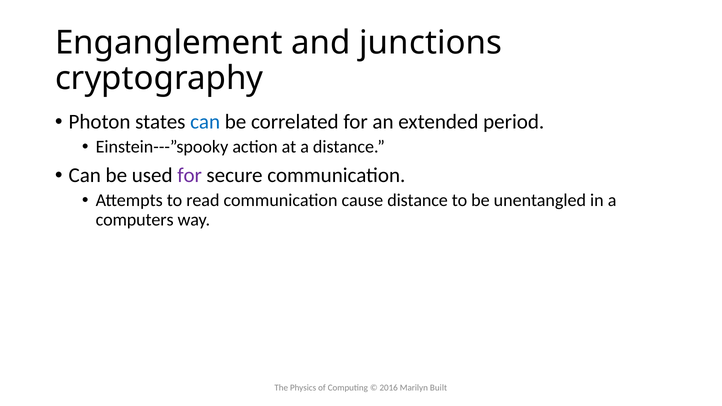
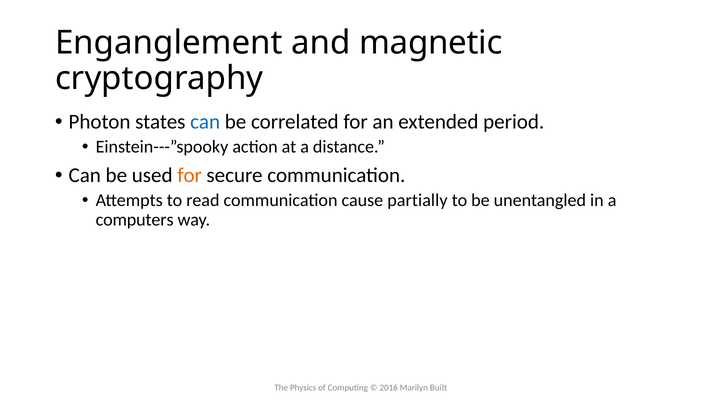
junctions: junctions -> magnetic (431, 43)
for colour: purple -> orange (190, 176)
cause distance: distance -> partially (417, 200)
